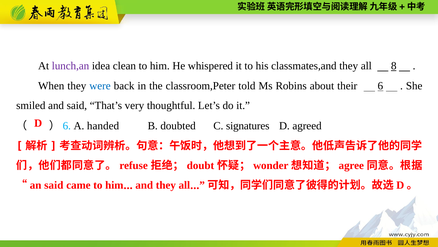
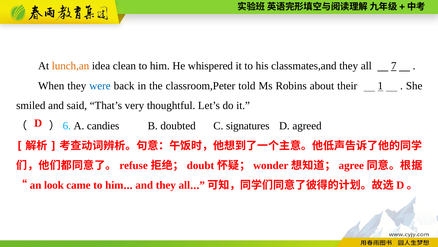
lunch,an colour: purple -> orange (71, 66)
8: 8 -> 7 (394, 66)
6: 6 -> 1 (380, 86)
handed: handed -> candies (103, 126)
said: said -> look (54, 185)
